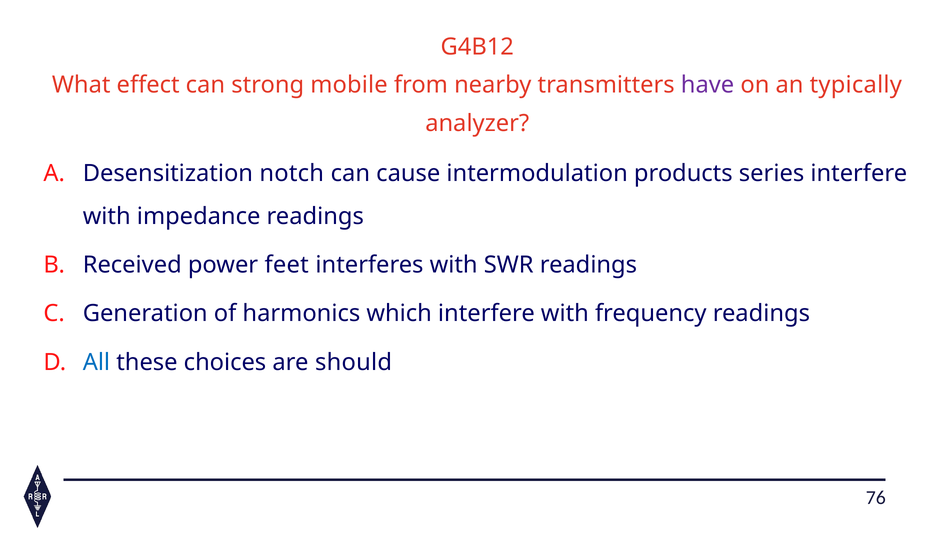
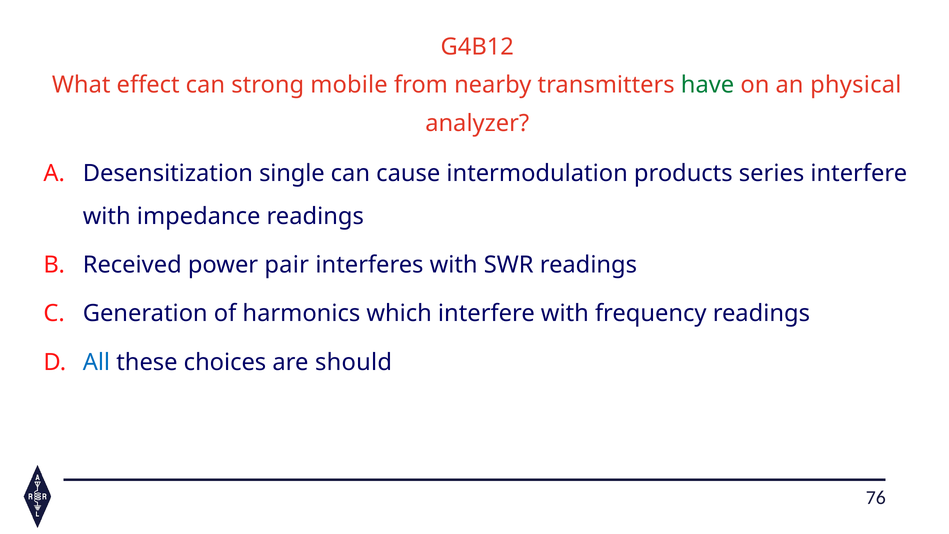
have colour: purple -> green (708, 85)
typically: typically -> physical (856, 85)
notch: notch -> single (292, 174)
feet: feet -> pair (287, 265)
